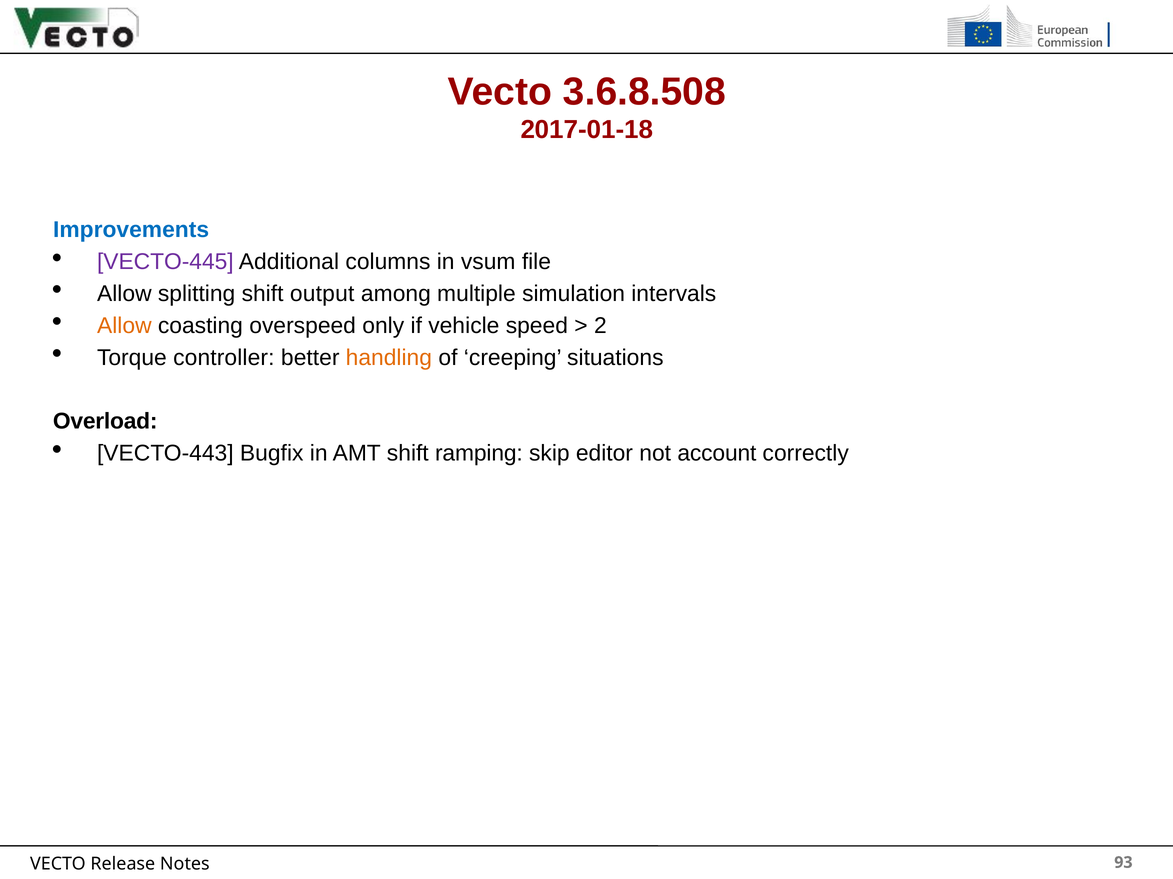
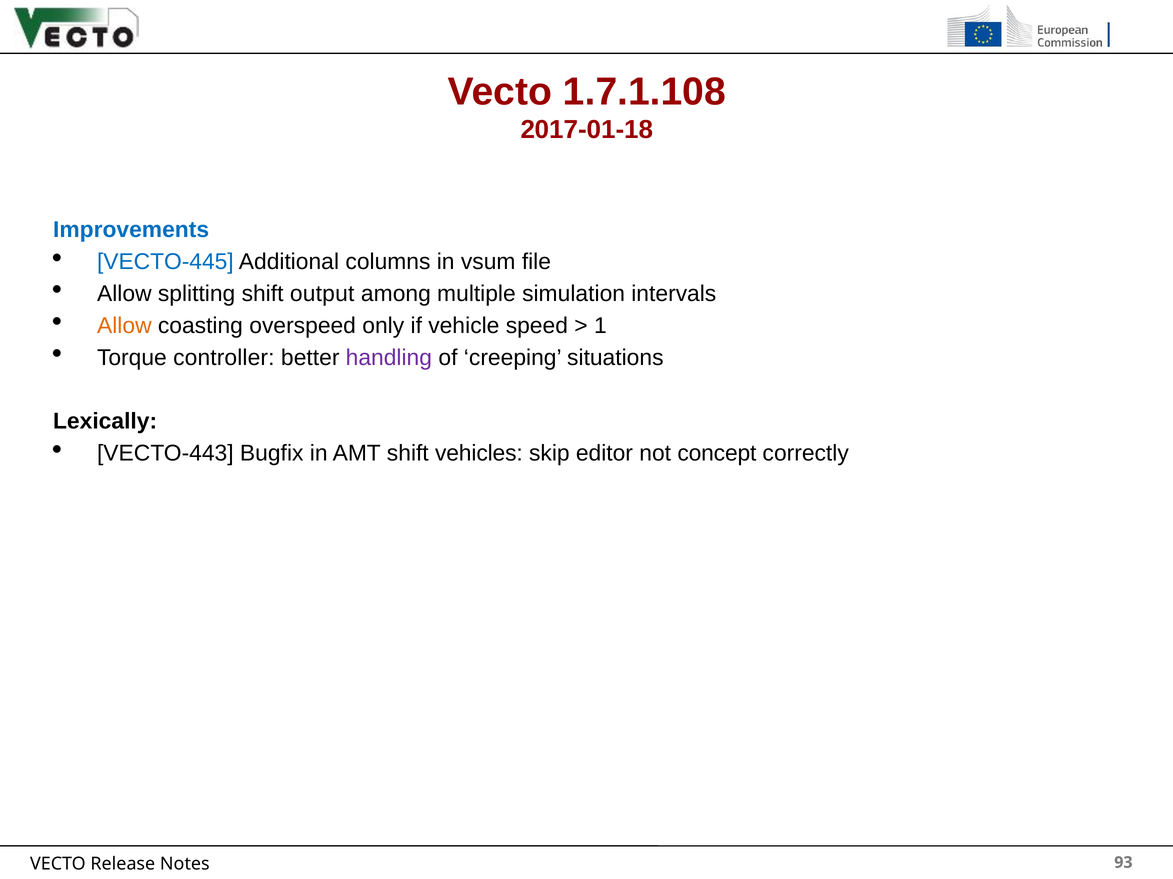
3.6.8.508: 3.6.8.508 -> 1.7.1.108 (644, 92)
VECTO-445 colour: purple -> blue (165, 262)
2: 2 -> 1 (600, 326)
handling colour: orange -> purple (389, 358)
Overload: Overload -> Lexically (105, 422)
ramping: ramping -> vehicles (479, 454)
account: account -> concept (717, 454)
